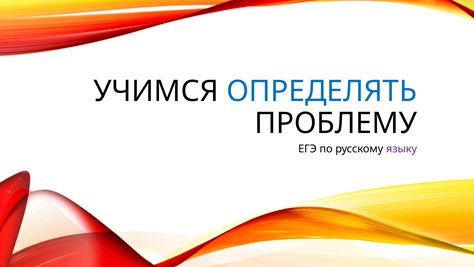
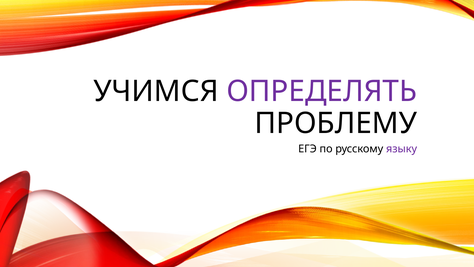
ОПРЕДЕЛЯТЬ colour: blue -> purple (322, 91)
